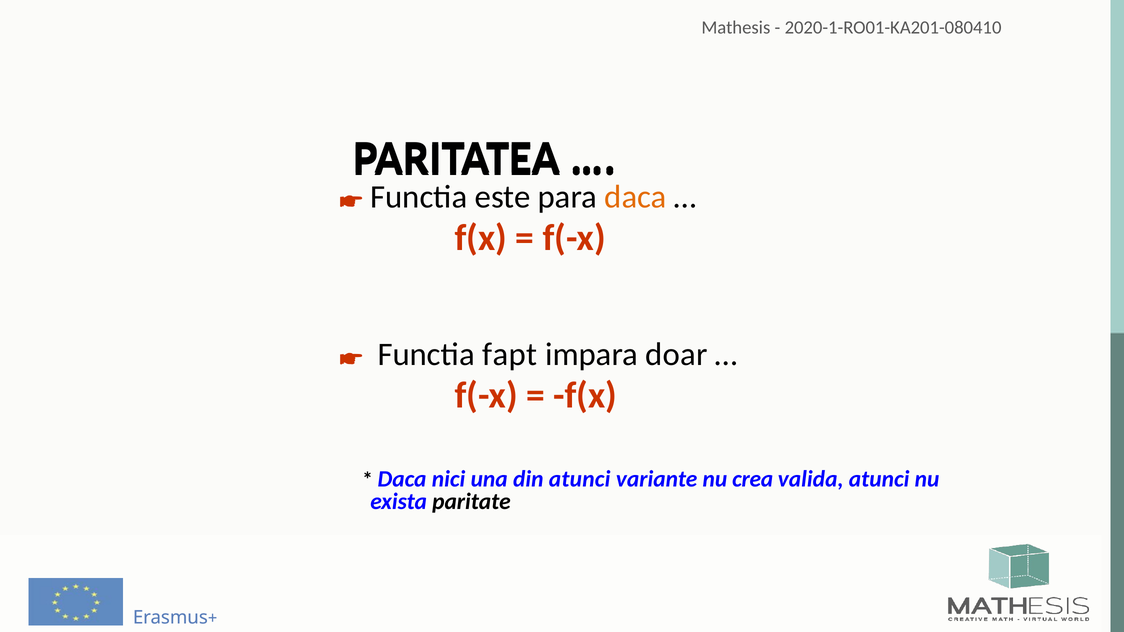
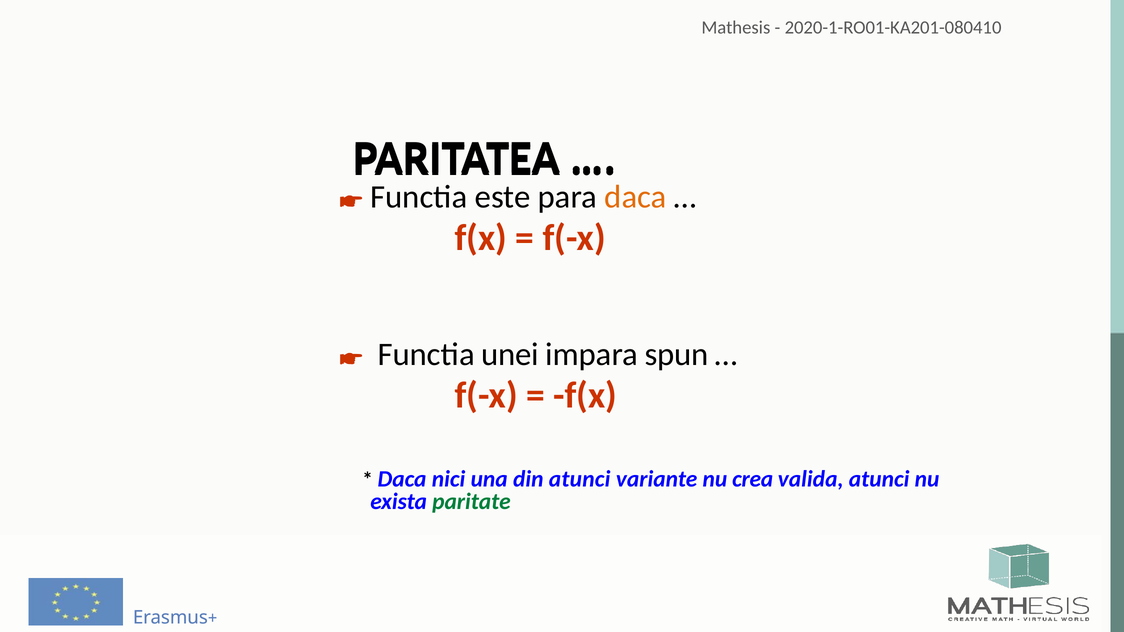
fapt: fapt -> unei (510, 355)
doar: doar -> spun (677, 355)
paritate colour: black -> green (471, 502)
